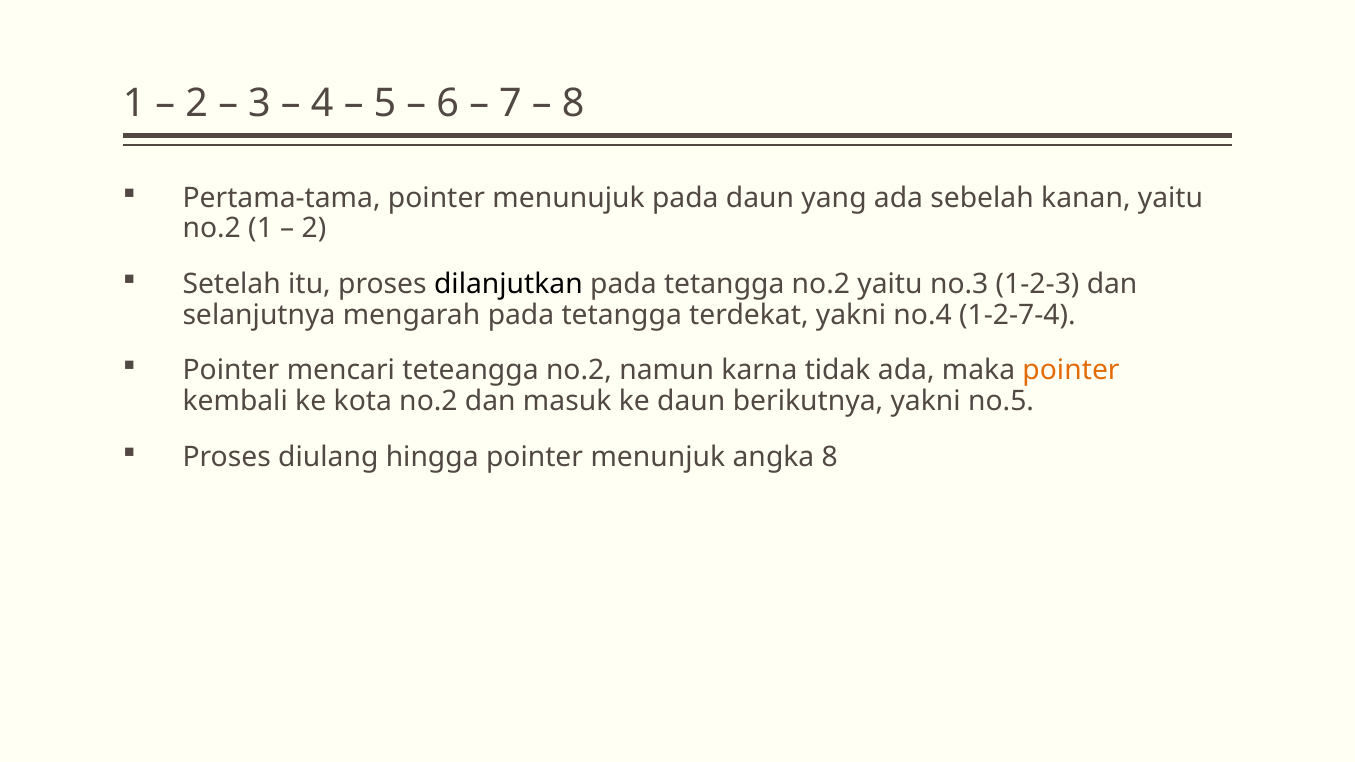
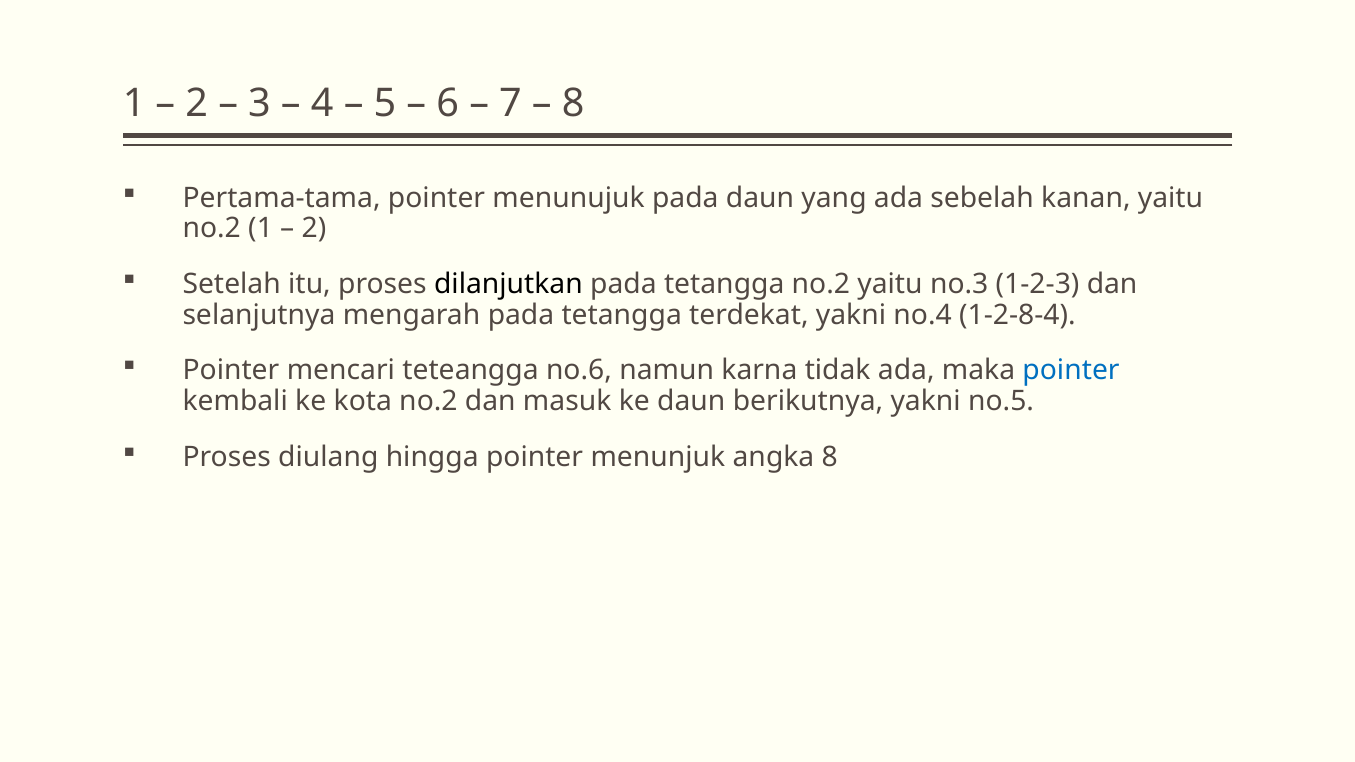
1-2-7-4: 1-2-7-4 -> 1-2-8-4 (1017, 315)
teteangga no.2: no.2 -> no.6 (579, 371)
pointer colour: orange -> blue (1071, 371)
